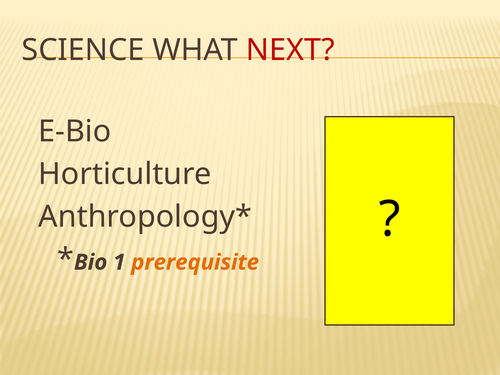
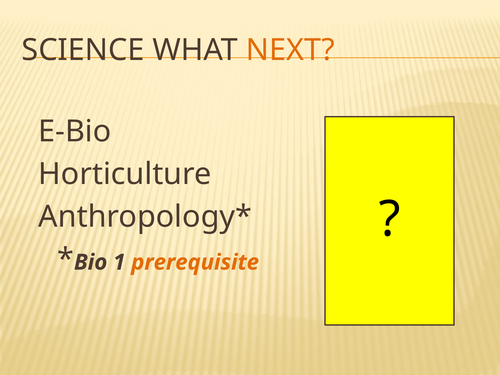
NEXT colour: red -> orange (290, 50)
